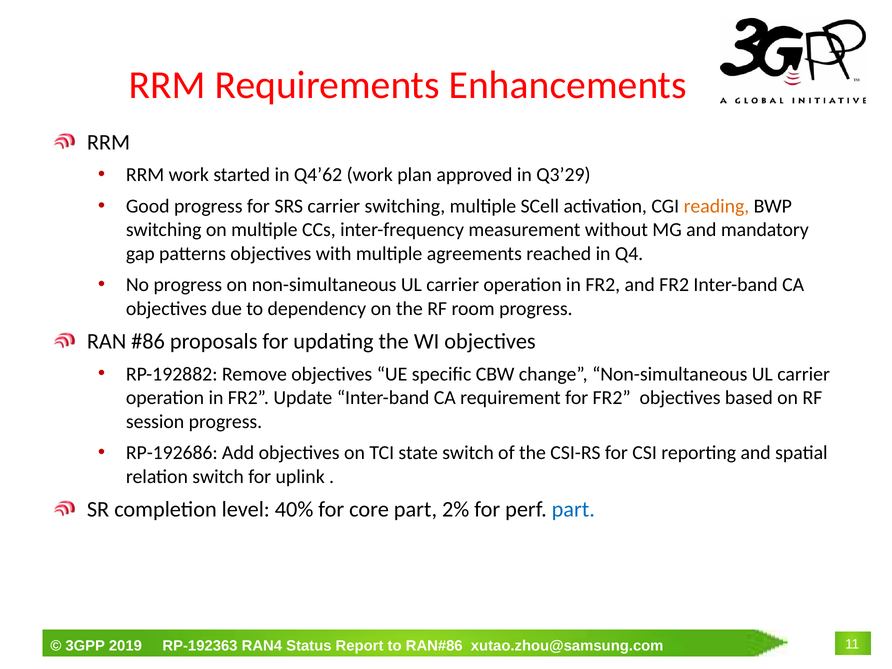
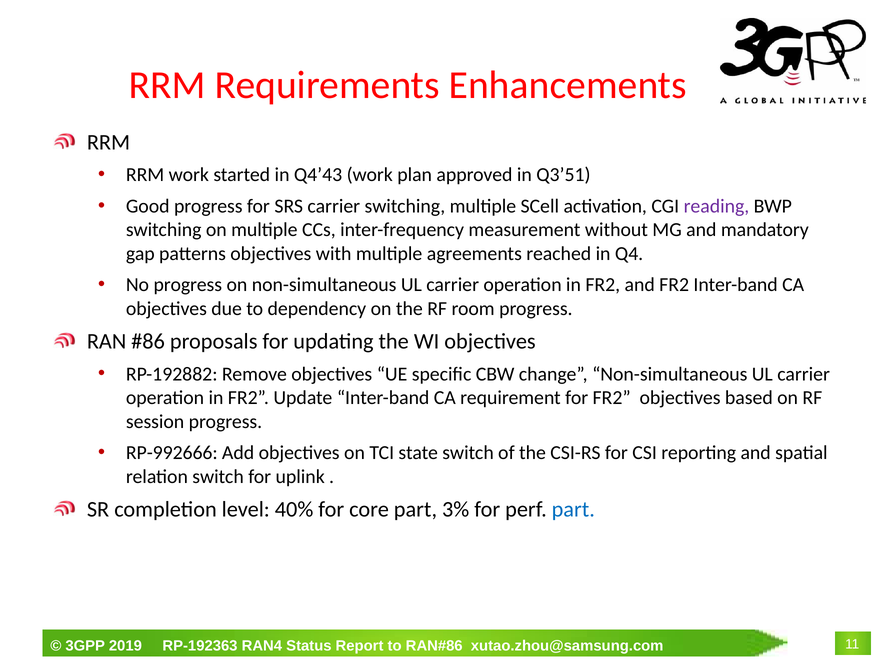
Q4’62: Q4’62 -> Q4’43 (318, 175)
Q3’29: Q3’29 -> Q3’51 (563, 175)
reading colour: orange -> purple (716, 206)
RP-192686: RP-192686 -> RP-992666 (172, 453)
2%: 2% -> 3% (456, 510)
